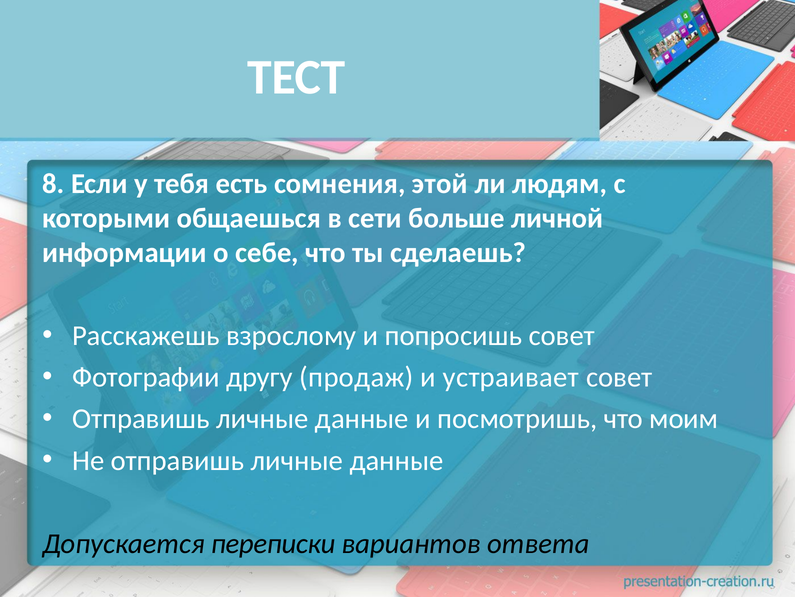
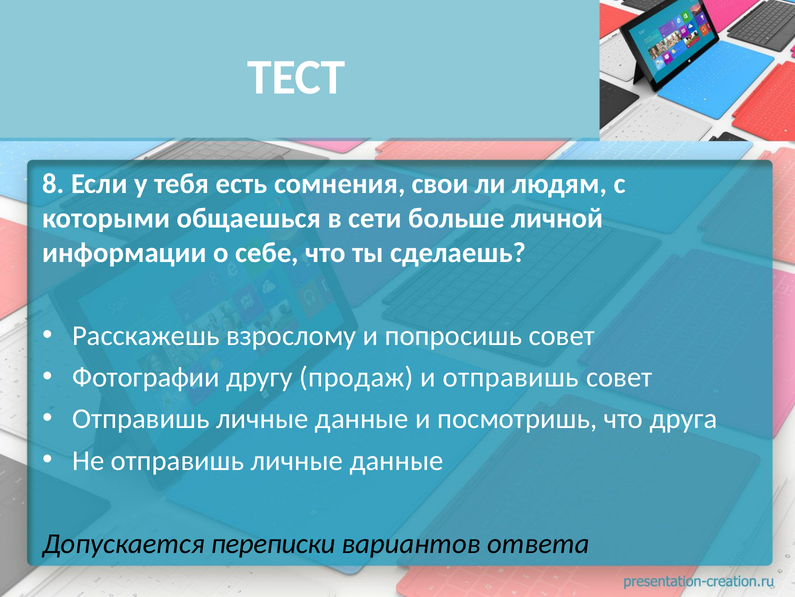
этой: этой -> свои (440, 184)
и устраивает: устраивает -> отправишь (511, 377)
моим: моим -> друга (684, 418)
